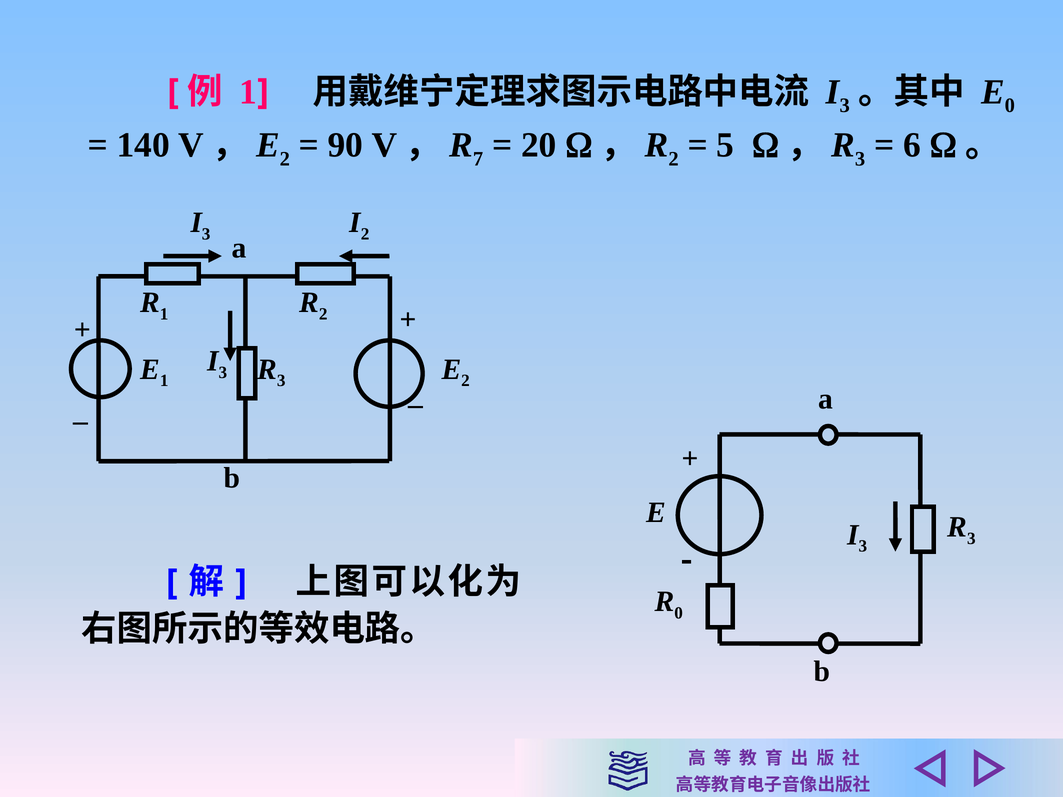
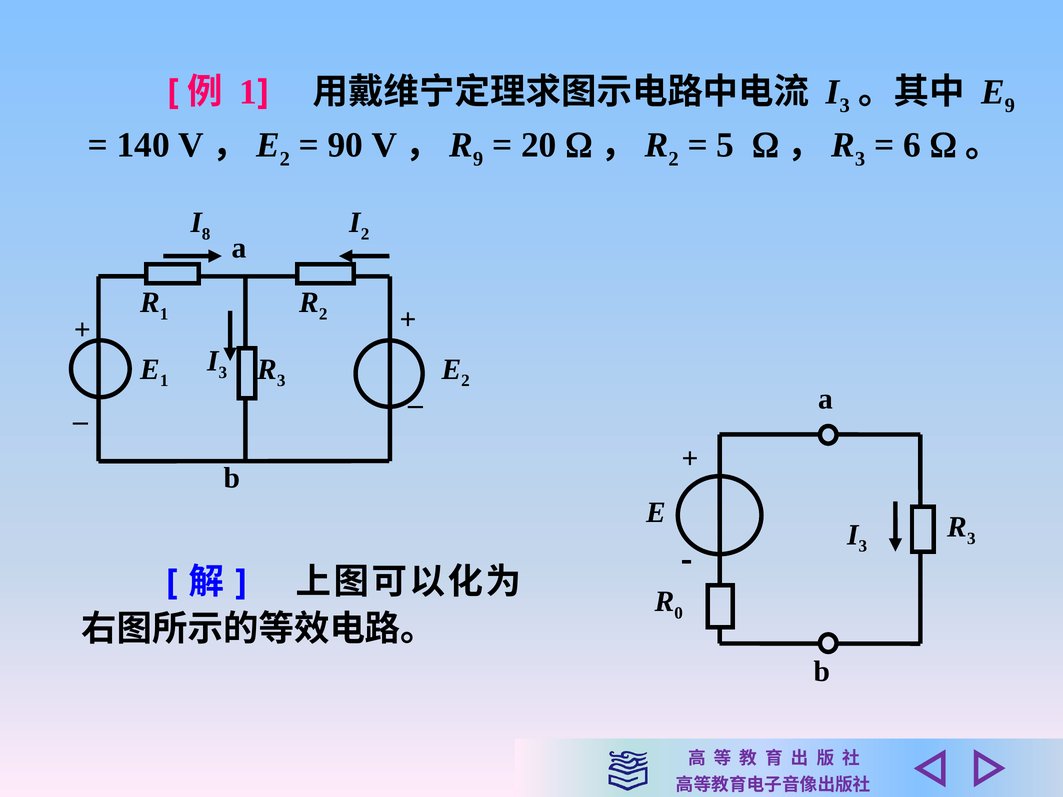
E 0: 0 -> 9 (1010, 106)
7: 7 -> 9 (478, 159)
3: 3 -> 8 (206, 234)
